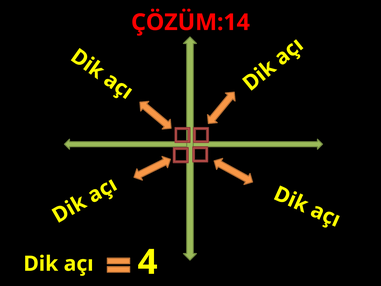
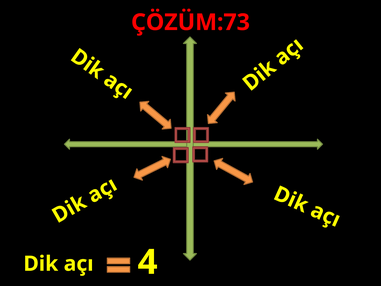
ÇÖZÜM:14: ÇÖZÜM:14 -> ÇÖZÜM:73 (190, 22)
